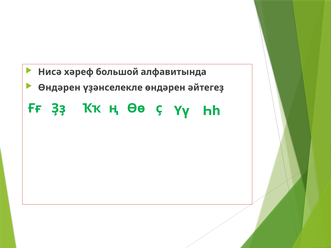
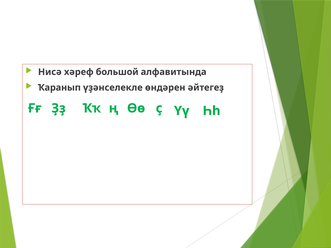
Өндәрен: Өндәрен -> Ҡаранып (59, 88)
